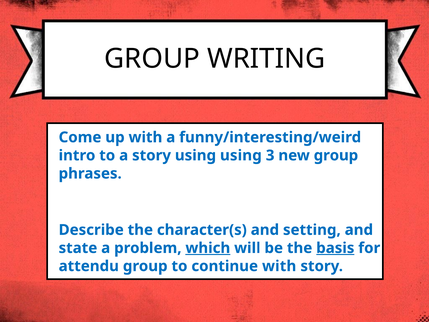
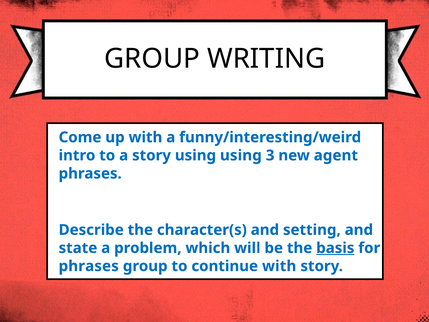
new group: group -> agent (336, 155)
which underline: present -> none (208, 248)
attendu: attendu -> phrases (89, 266)
